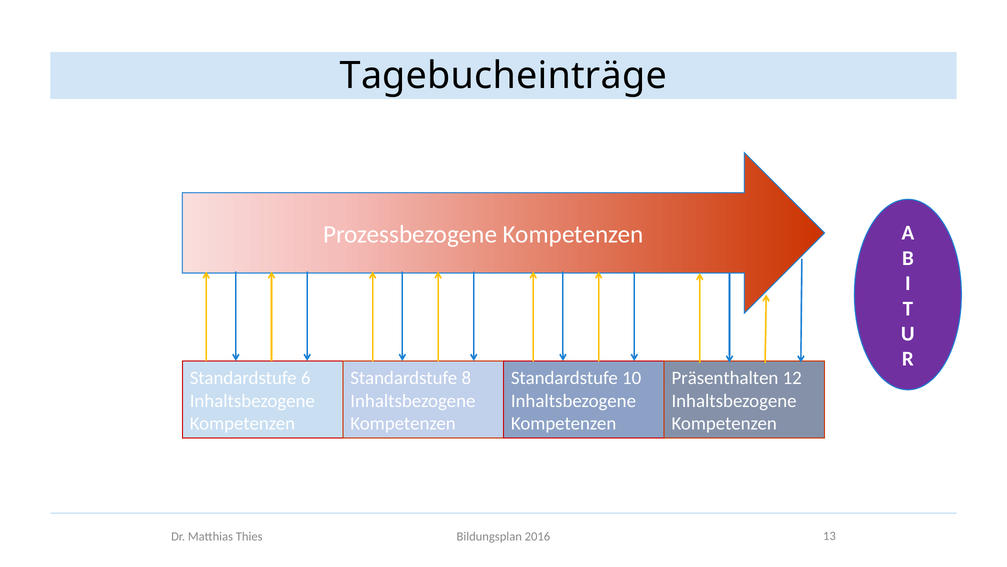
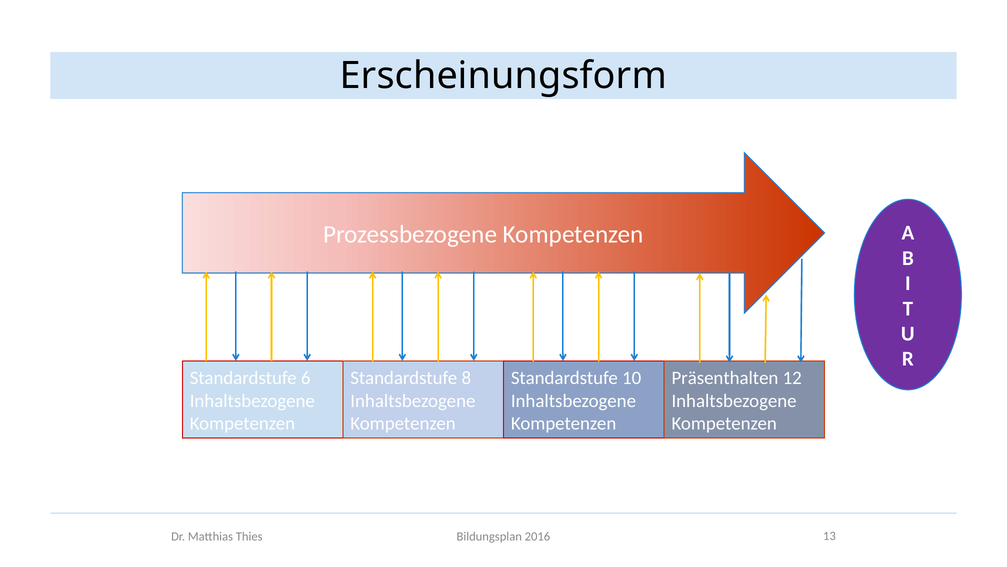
Tagebucheinträge: Tagebucheinträge -> Erscheinungsform (503, 76)
